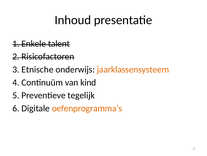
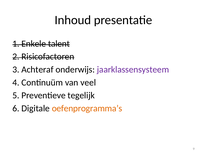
Etnische: Etnische -> Achteraf (37, 69)
jaarklassensysteem colour: orange -> purple (133, 69)
kind: kind -> veel (88, 82)
